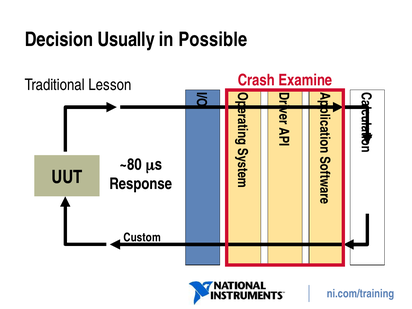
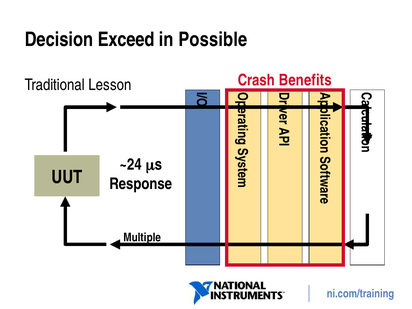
Usually: Usually -> Exceed (126, 40)
Examine: Examine -> Benefits (305, 80)
~80: ~80 -> ~24 (131, 165)
Custom: Custom -> Multiple (142, 237)
